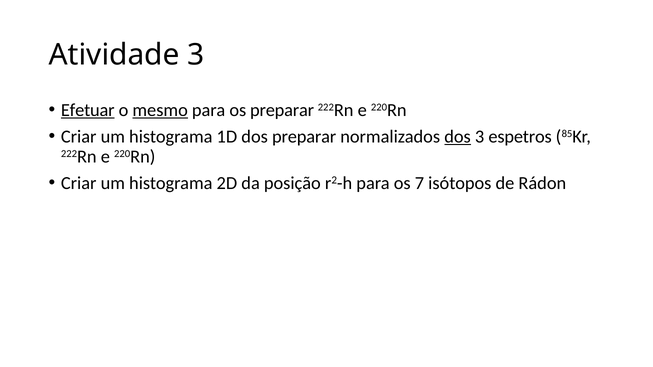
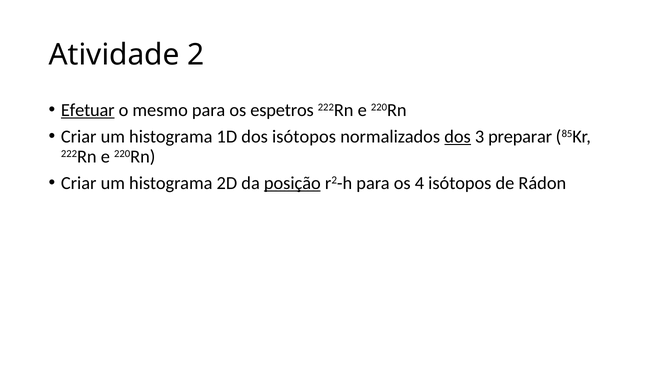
Atividade 3: 3 -> 2 (196, 55)
mesmo underline: present -> none (160, 110)
os preparar: preparar -> espetros (282, 110)
dos preparar: preparar -> isótopos (304, 137)
espetros: espetros -> preparar (520, 137)
posição underline: none -> present (292, 183)
7: 7 -> 4 (419, 183)
